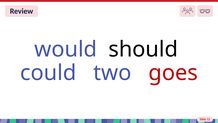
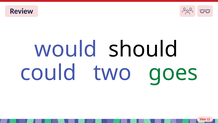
goes colour: red -> green (173, 73)
